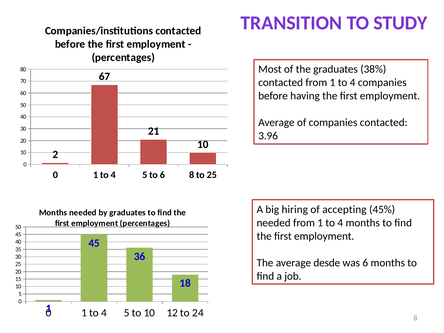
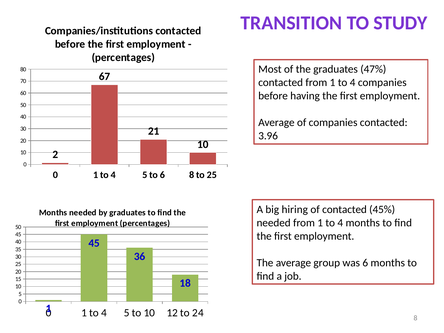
38%: 38% -> 47% (373, 69)
of accepting: accepting -> contacted (345, 209)
desde: desde -> group (327, 263)
